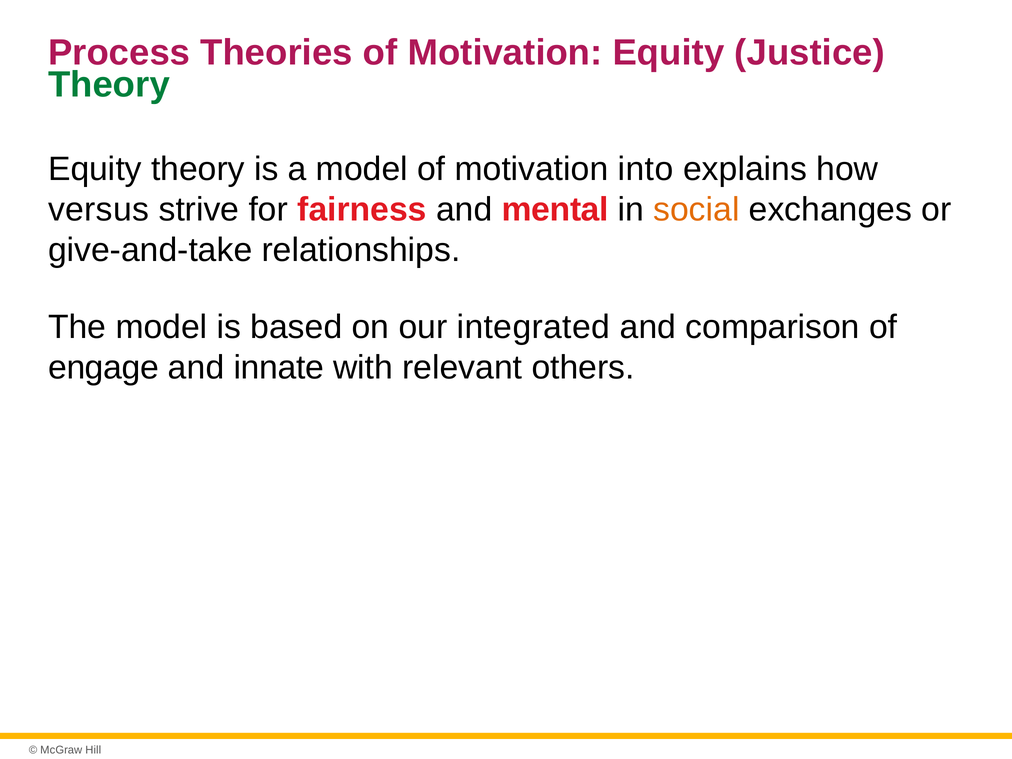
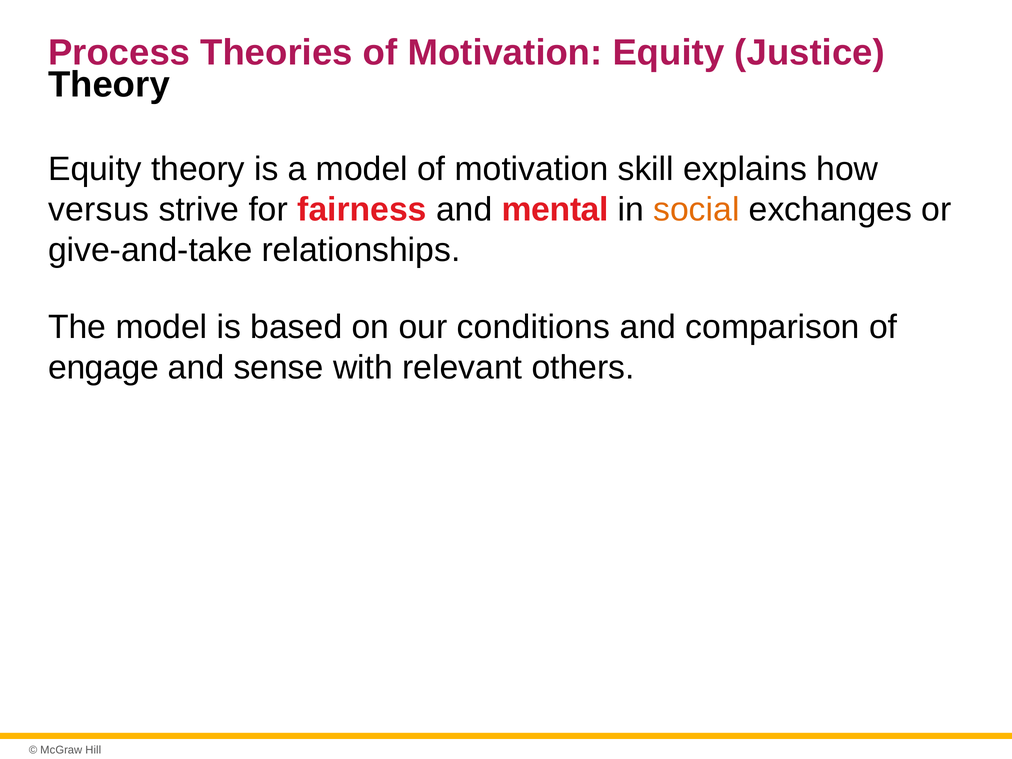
Theory colour: green -> black (109, 84)
into: into -> skill (646, 169)
integrated: integrated -> conditions (533, 327)
innate: innate -> sense (279, 367)
